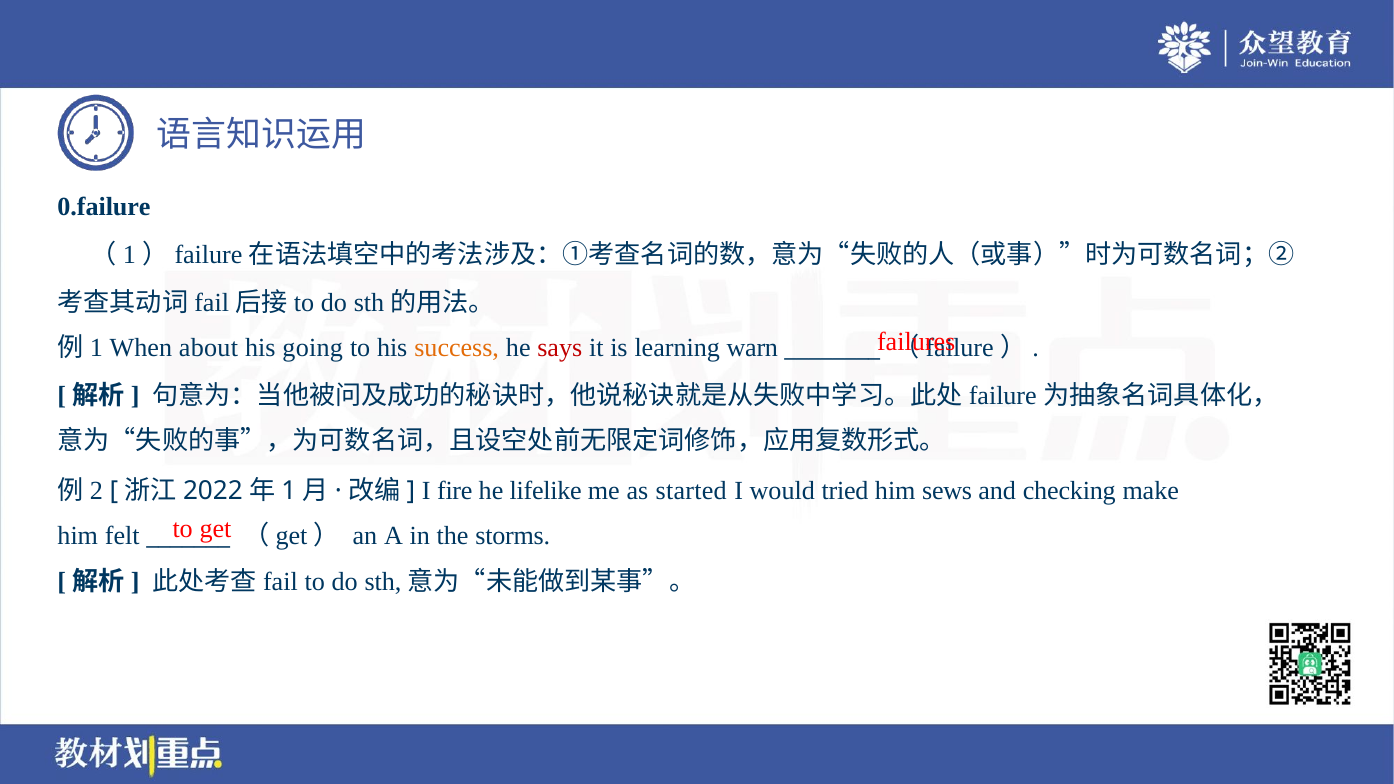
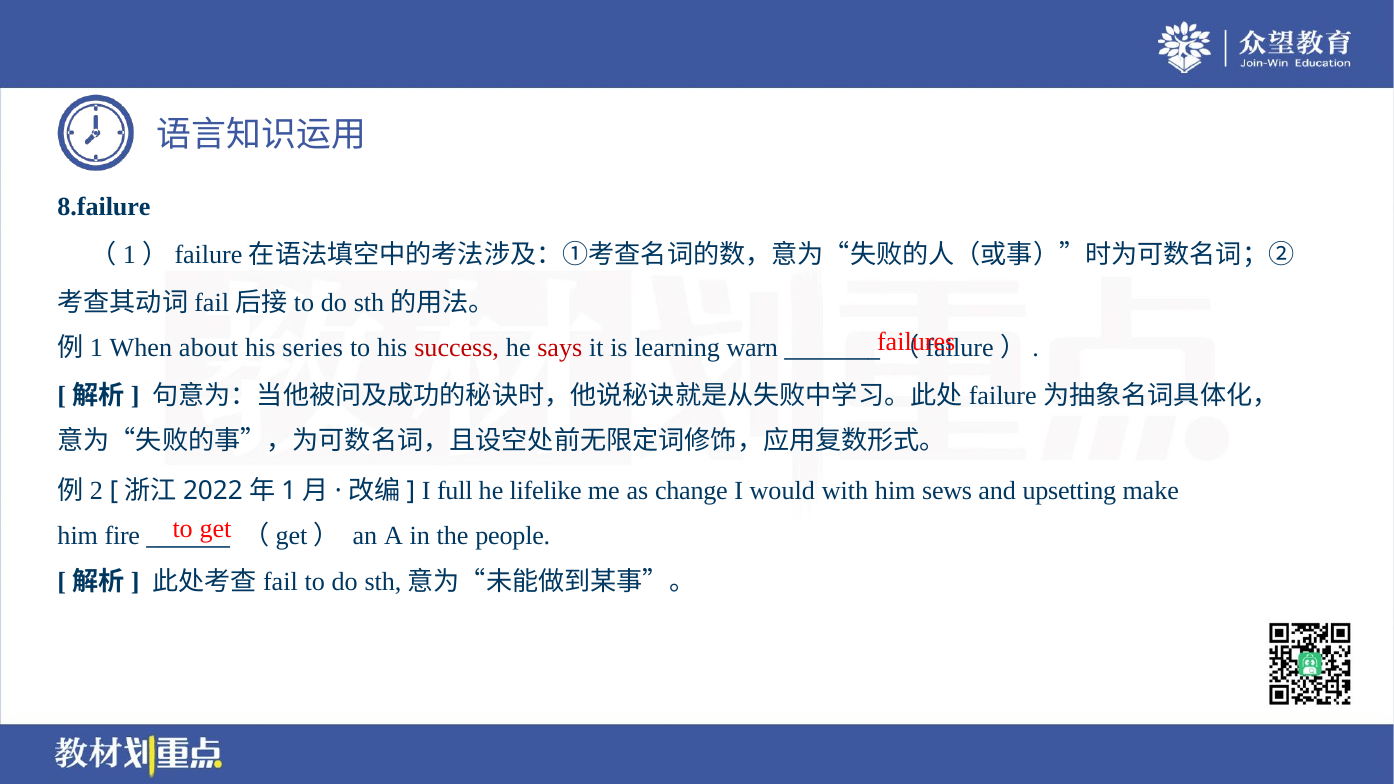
0.failure: 0.failure -> 8.failure (104, 207)
going: going -> series (313, 348)
success colour: orange -> red (457, 348)
fire: fire -> full (455, 491)
started: started -> change (691, 491)
tried: tried -> with (845, 491)
checking: checking -> upsetting (1069, 491)
felt: felt -> fire (122, 536)
storms: storms -> people (513, 536)
